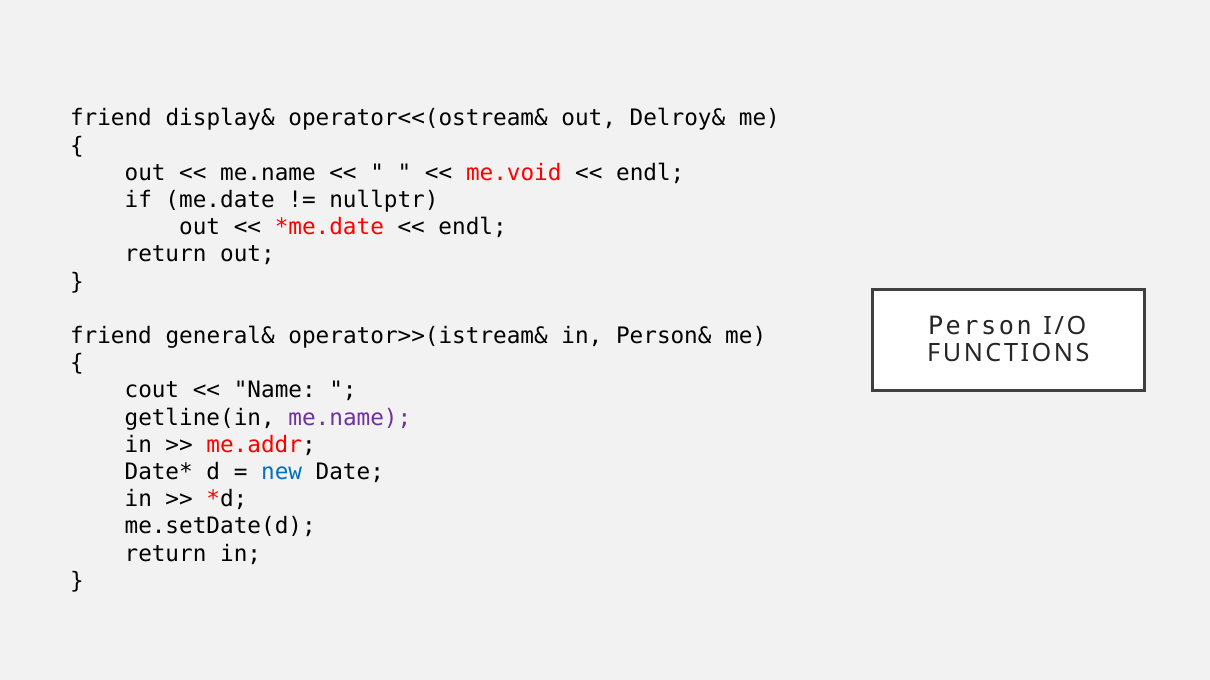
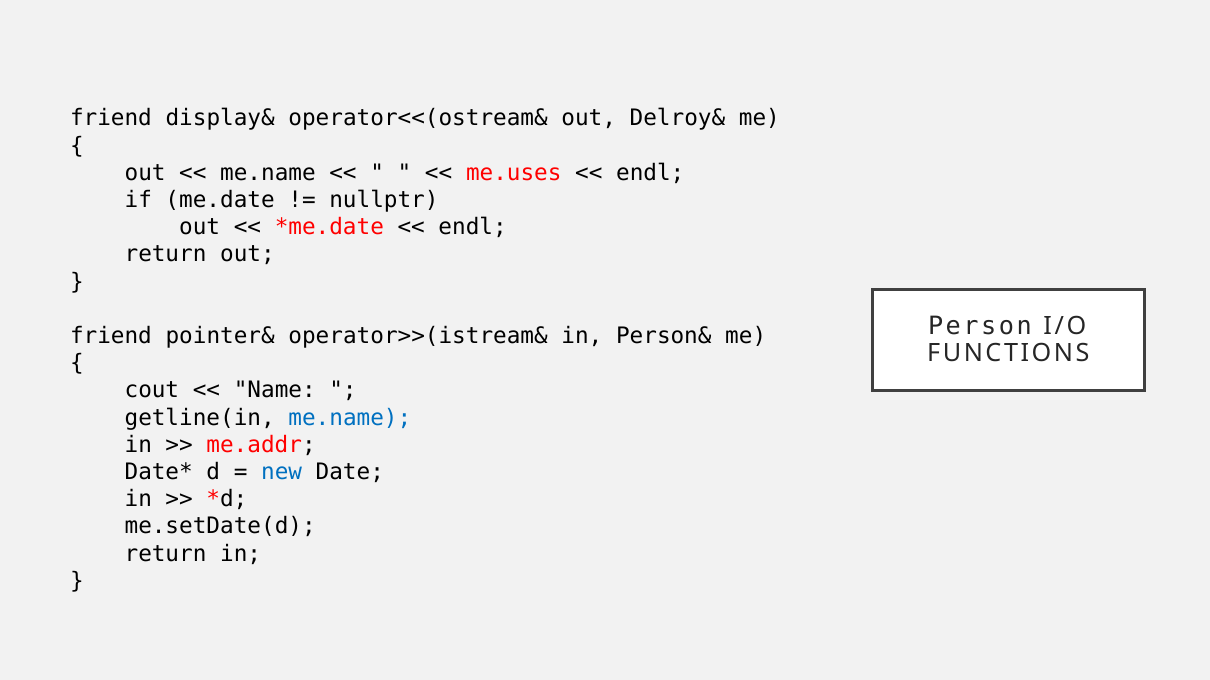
me.void: me.void -> me.uses (514, 173)
general&: general& -> pointer& (220, 336)
me.name colour: purple -> blue (350, 418)
